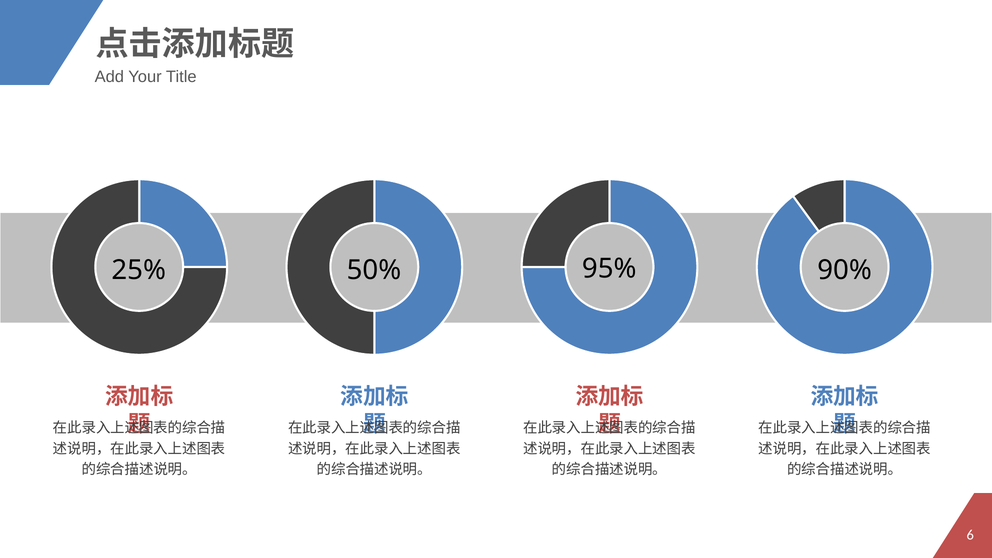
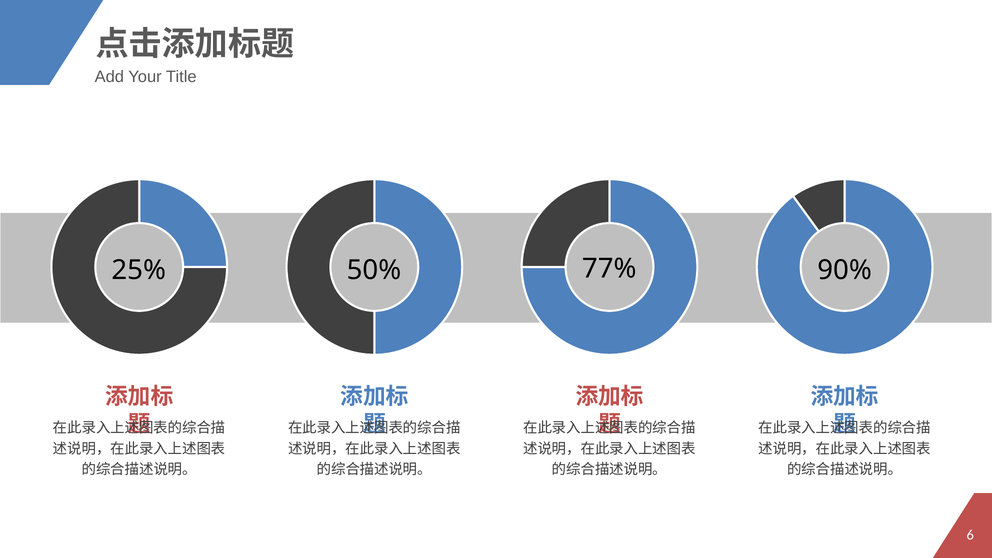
95%: 95% -> 77% (609, 269)
